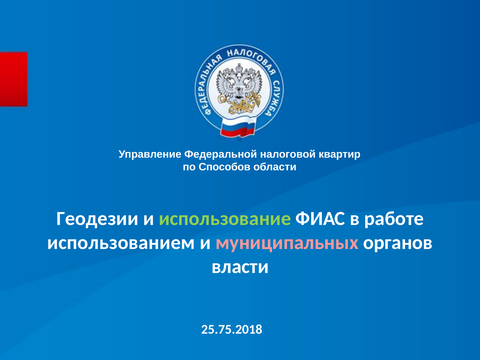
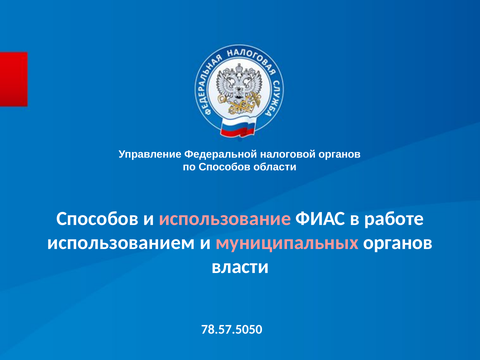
налоговой квартир: квартир -> органов (340, 154)
Геодезии: Геодезии -> Способов (97, 219)
использование colour: light green -> pink (225, 219)
25.75.2018: 25.75.2018 -> 78.57.5050 (232, 329)
